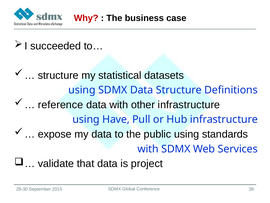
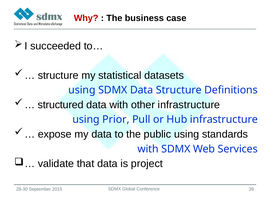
reference: reference -> structured (61, 105)
Have: Have -> Prior (116, 119)
